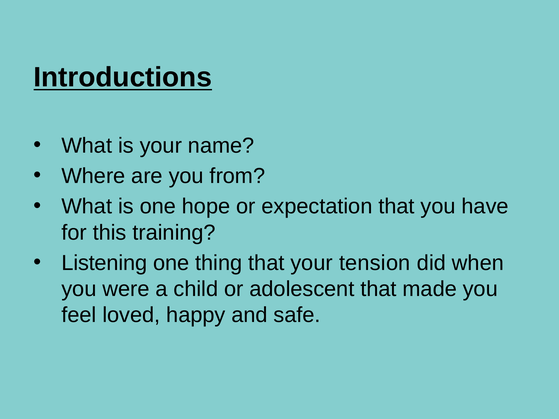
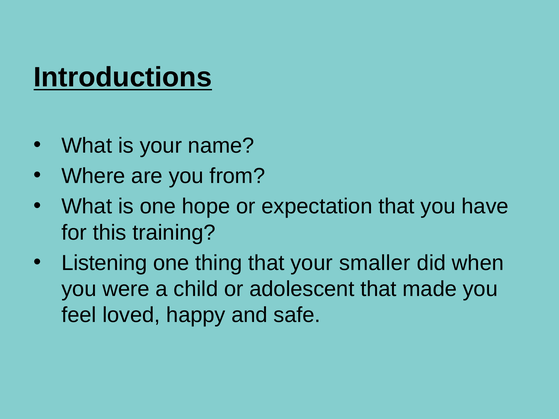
tension: tension -> smaller (375, 263)
